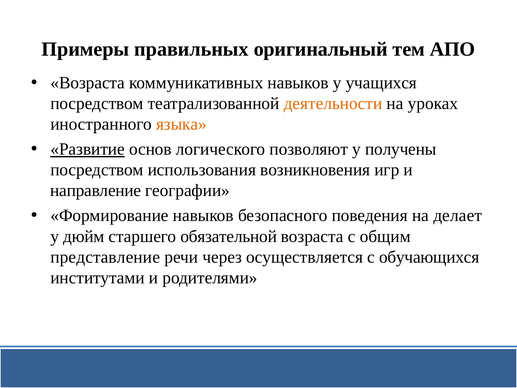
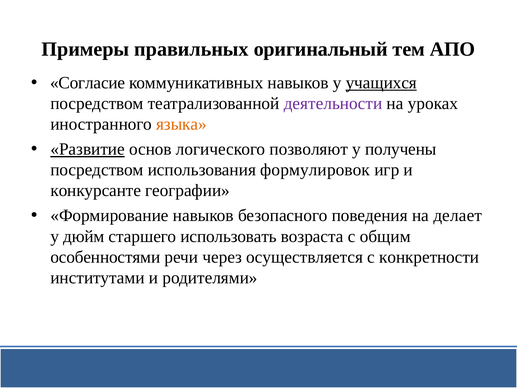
Возраста: Возраста -> Согласие (88, 83)
учащихся underline: none -> present (381, 83)
деятельности colour: orange -> purple (333, 103)
возникновения: возникновения -> формулировок (315, 170)
направление: направление -> конкурсанте (96, 191)
обязательной: обязательной -> использовать (229, 236)
представление: представление -> особенностями (105, 257)
обучающихся: обучающихся -> конкретности (429, 257)
